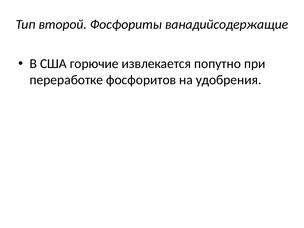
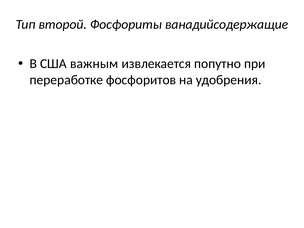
горючие: горючие -> важным (94, 64)
